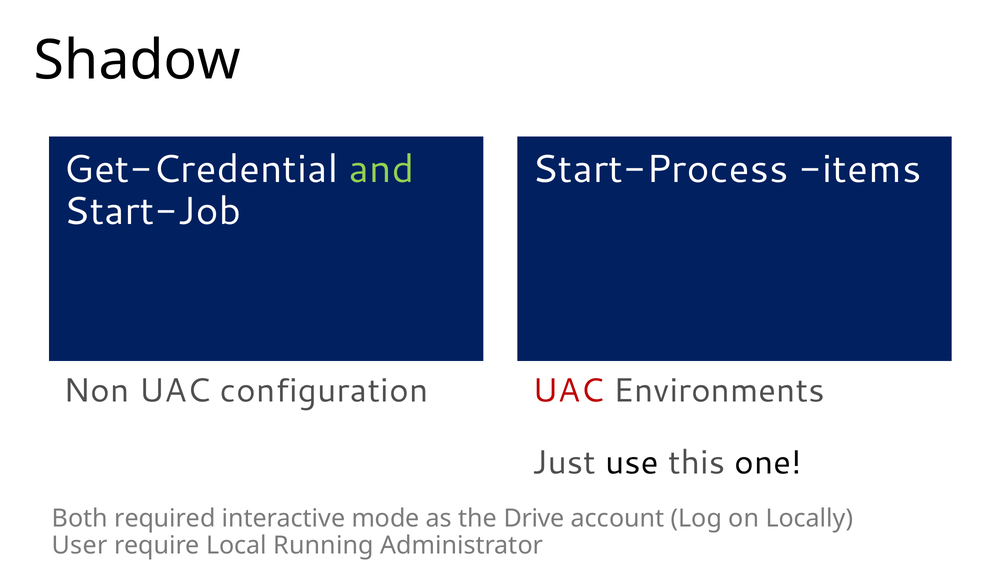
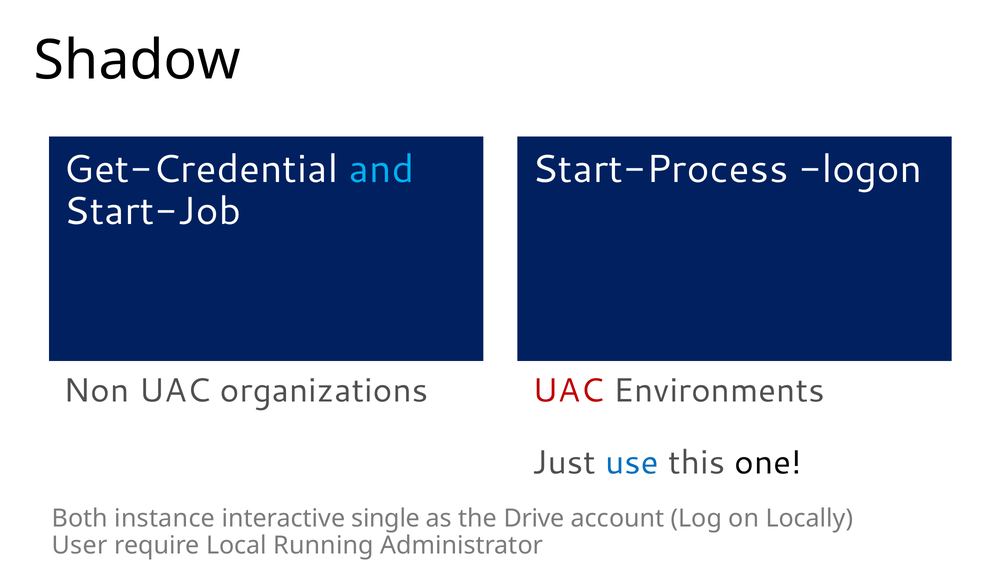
and colour: light green -> light blue (382, 169)
items: items -> logon (860, 169)
configuration: configuration -> organizations (324, 391)
use colour: black -> blue (632, 463)
required: required -> instance (165, 519)
mode: mode -> single (386, 519)
